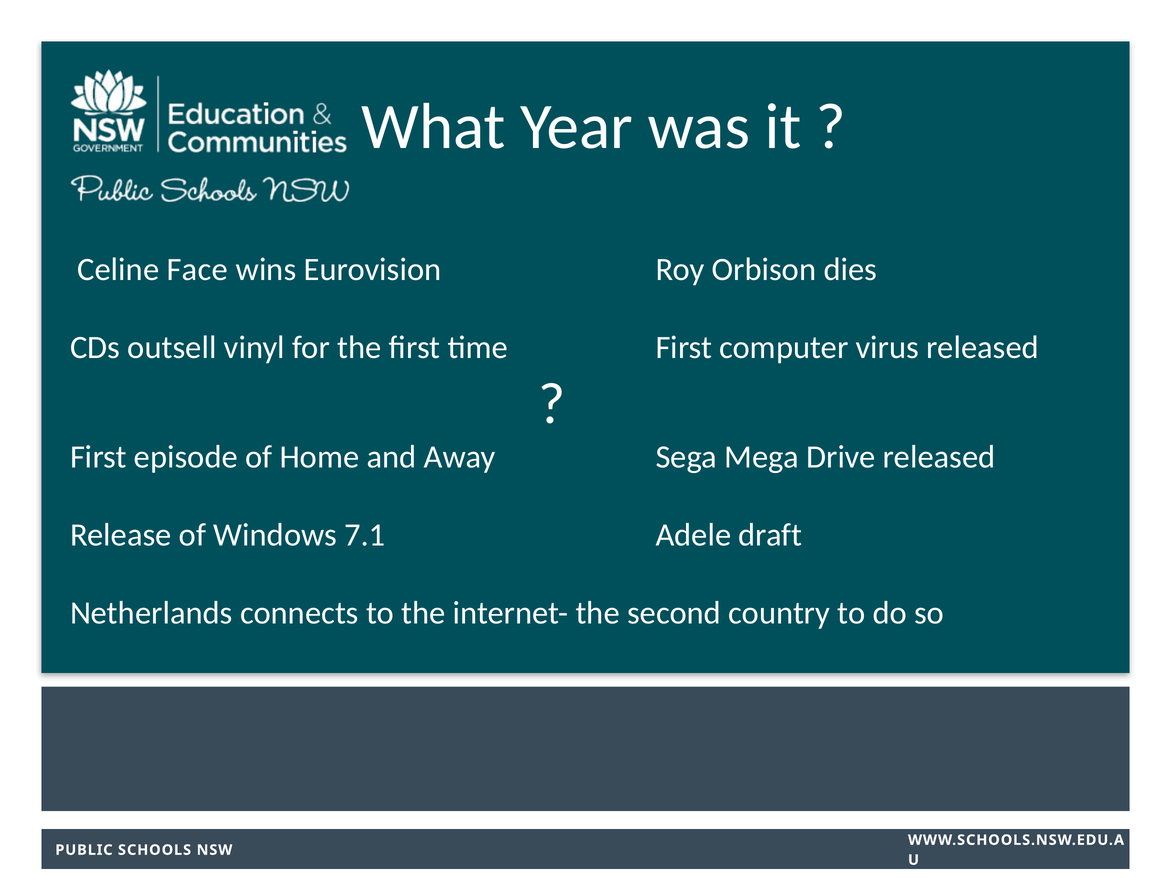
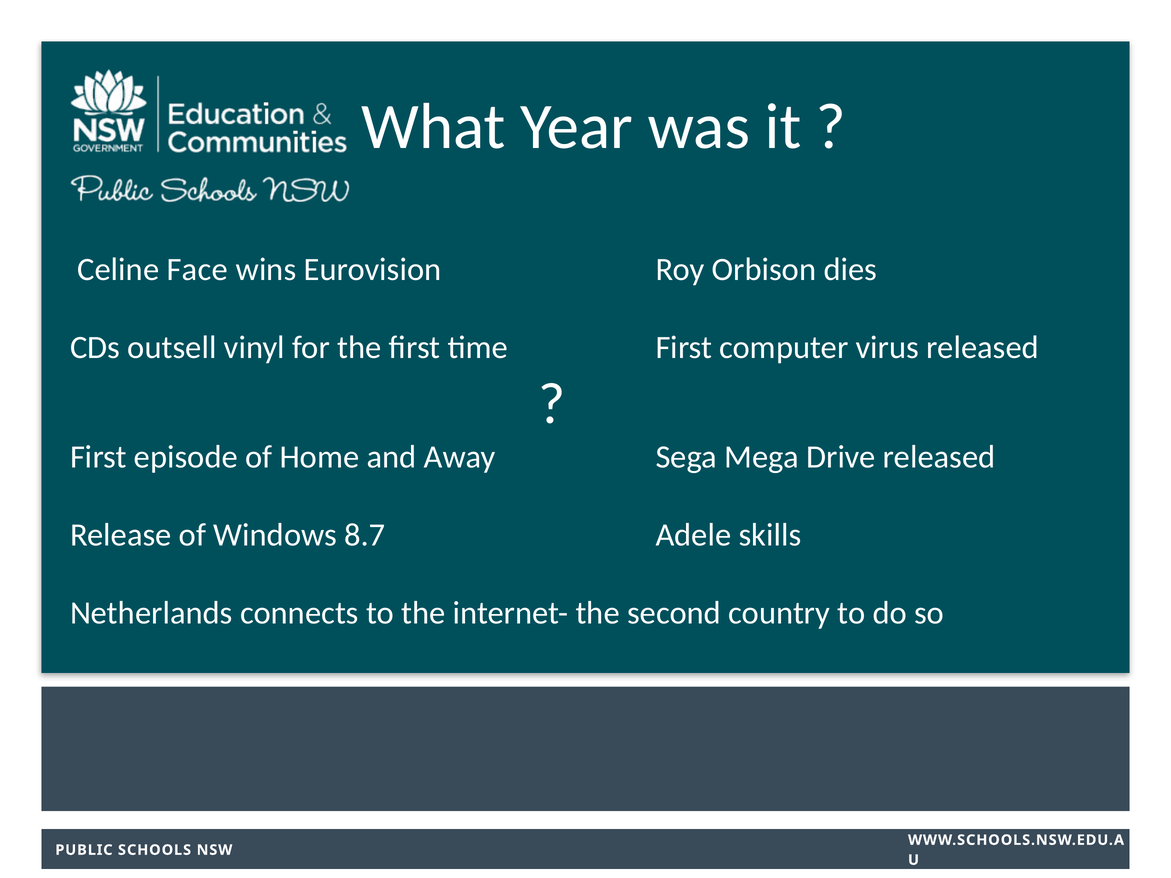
7.1: 7.1 -> 8.7 (365, 535)
draft: draft -> skills (770, 535)
